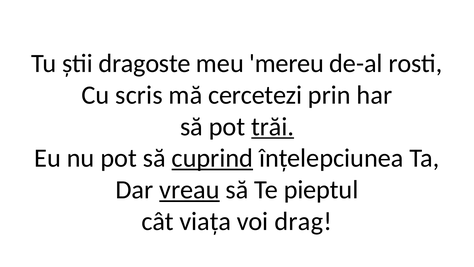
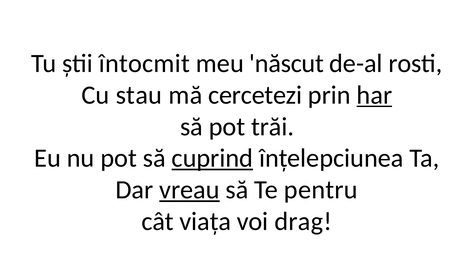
dragoste: dragoste -> întocmit (144, 63)
mereu: mereu -> născut (287, 63)
scris: scris -> stau (139, 95)
har underline: none -> present (374, 95)
trăi underline: present -> none (273, 126)
pieptul: pieptul -> pentru (321, 190)
